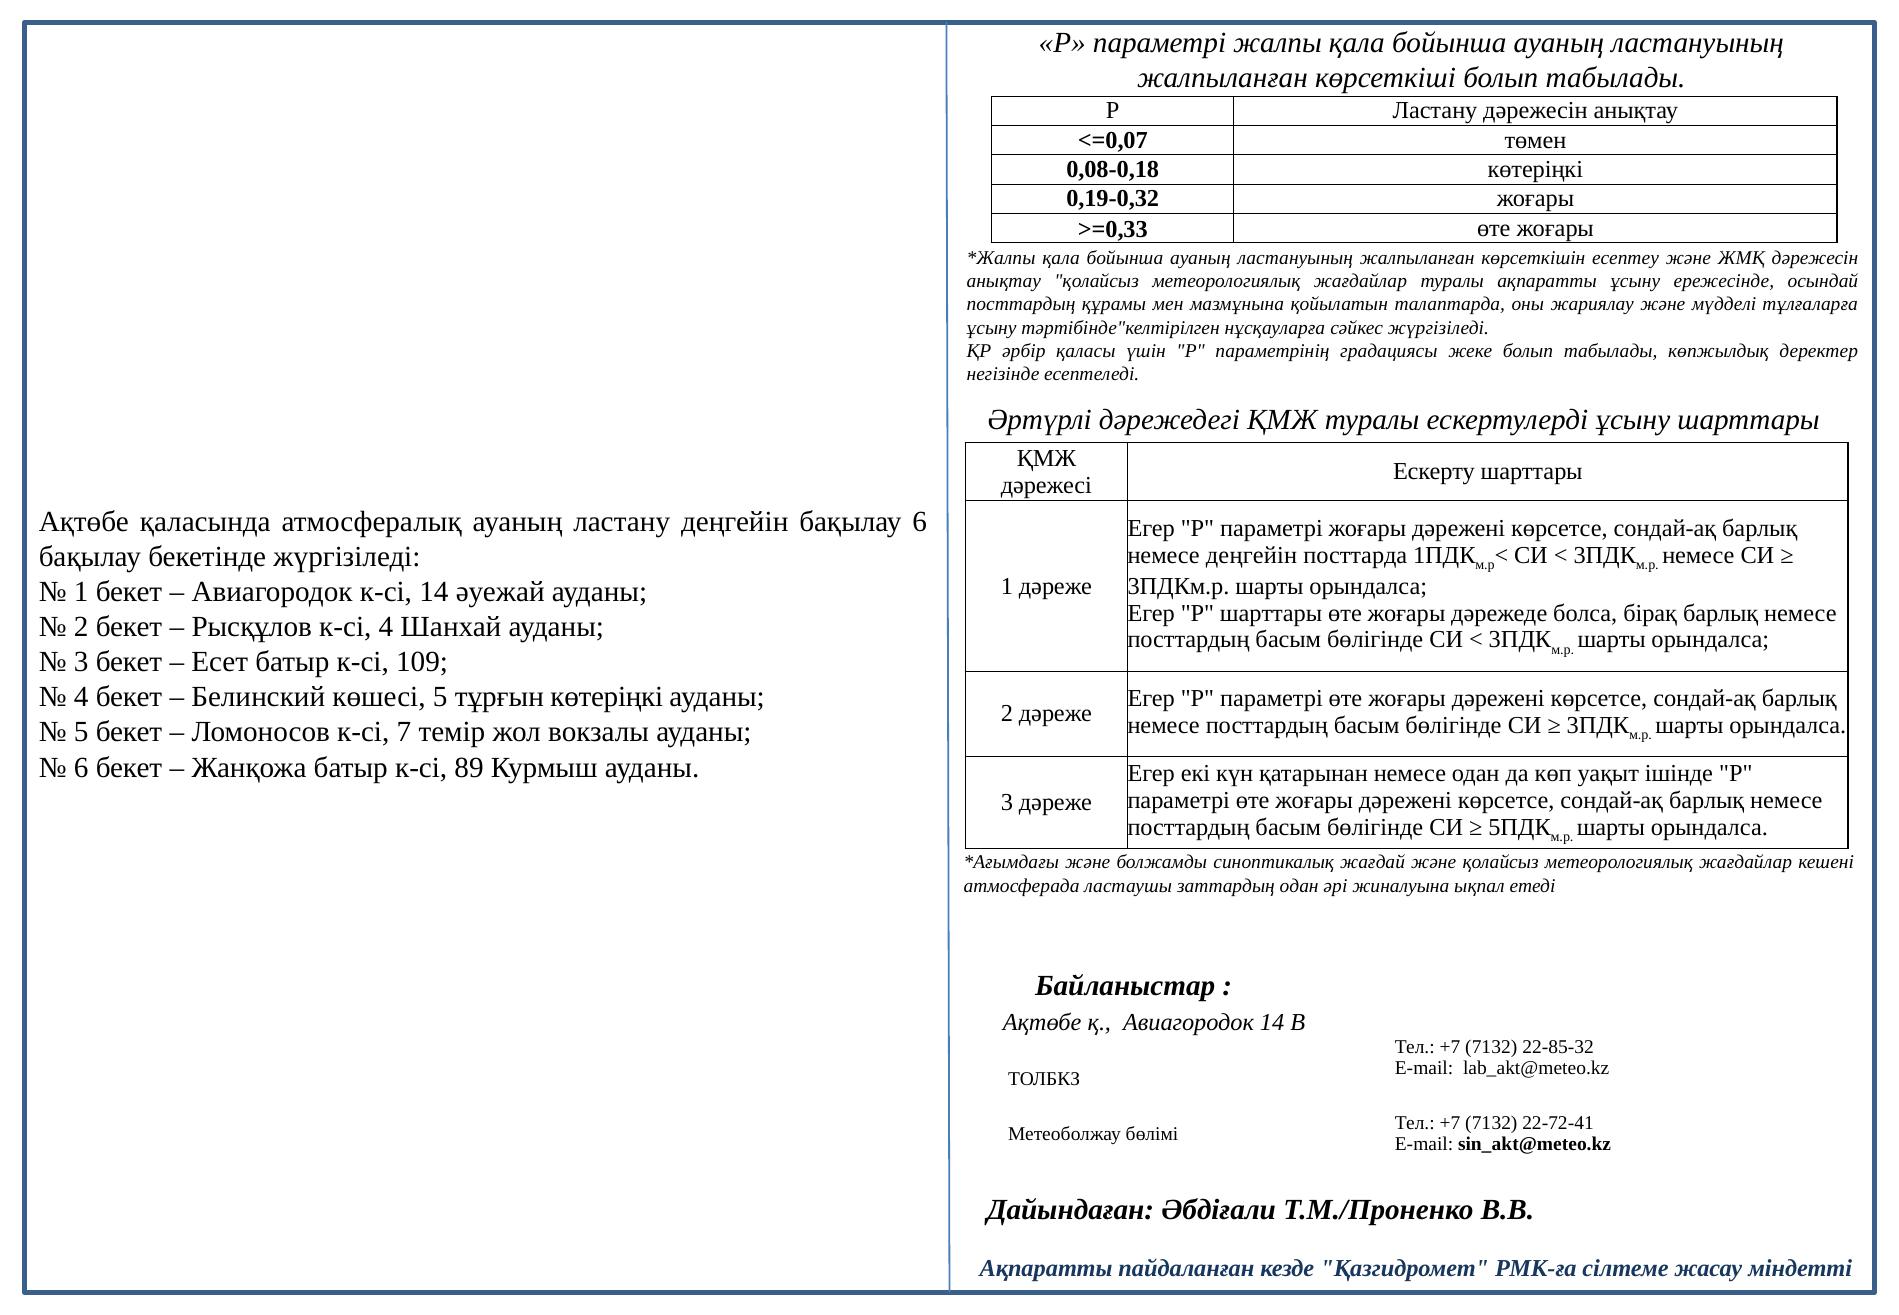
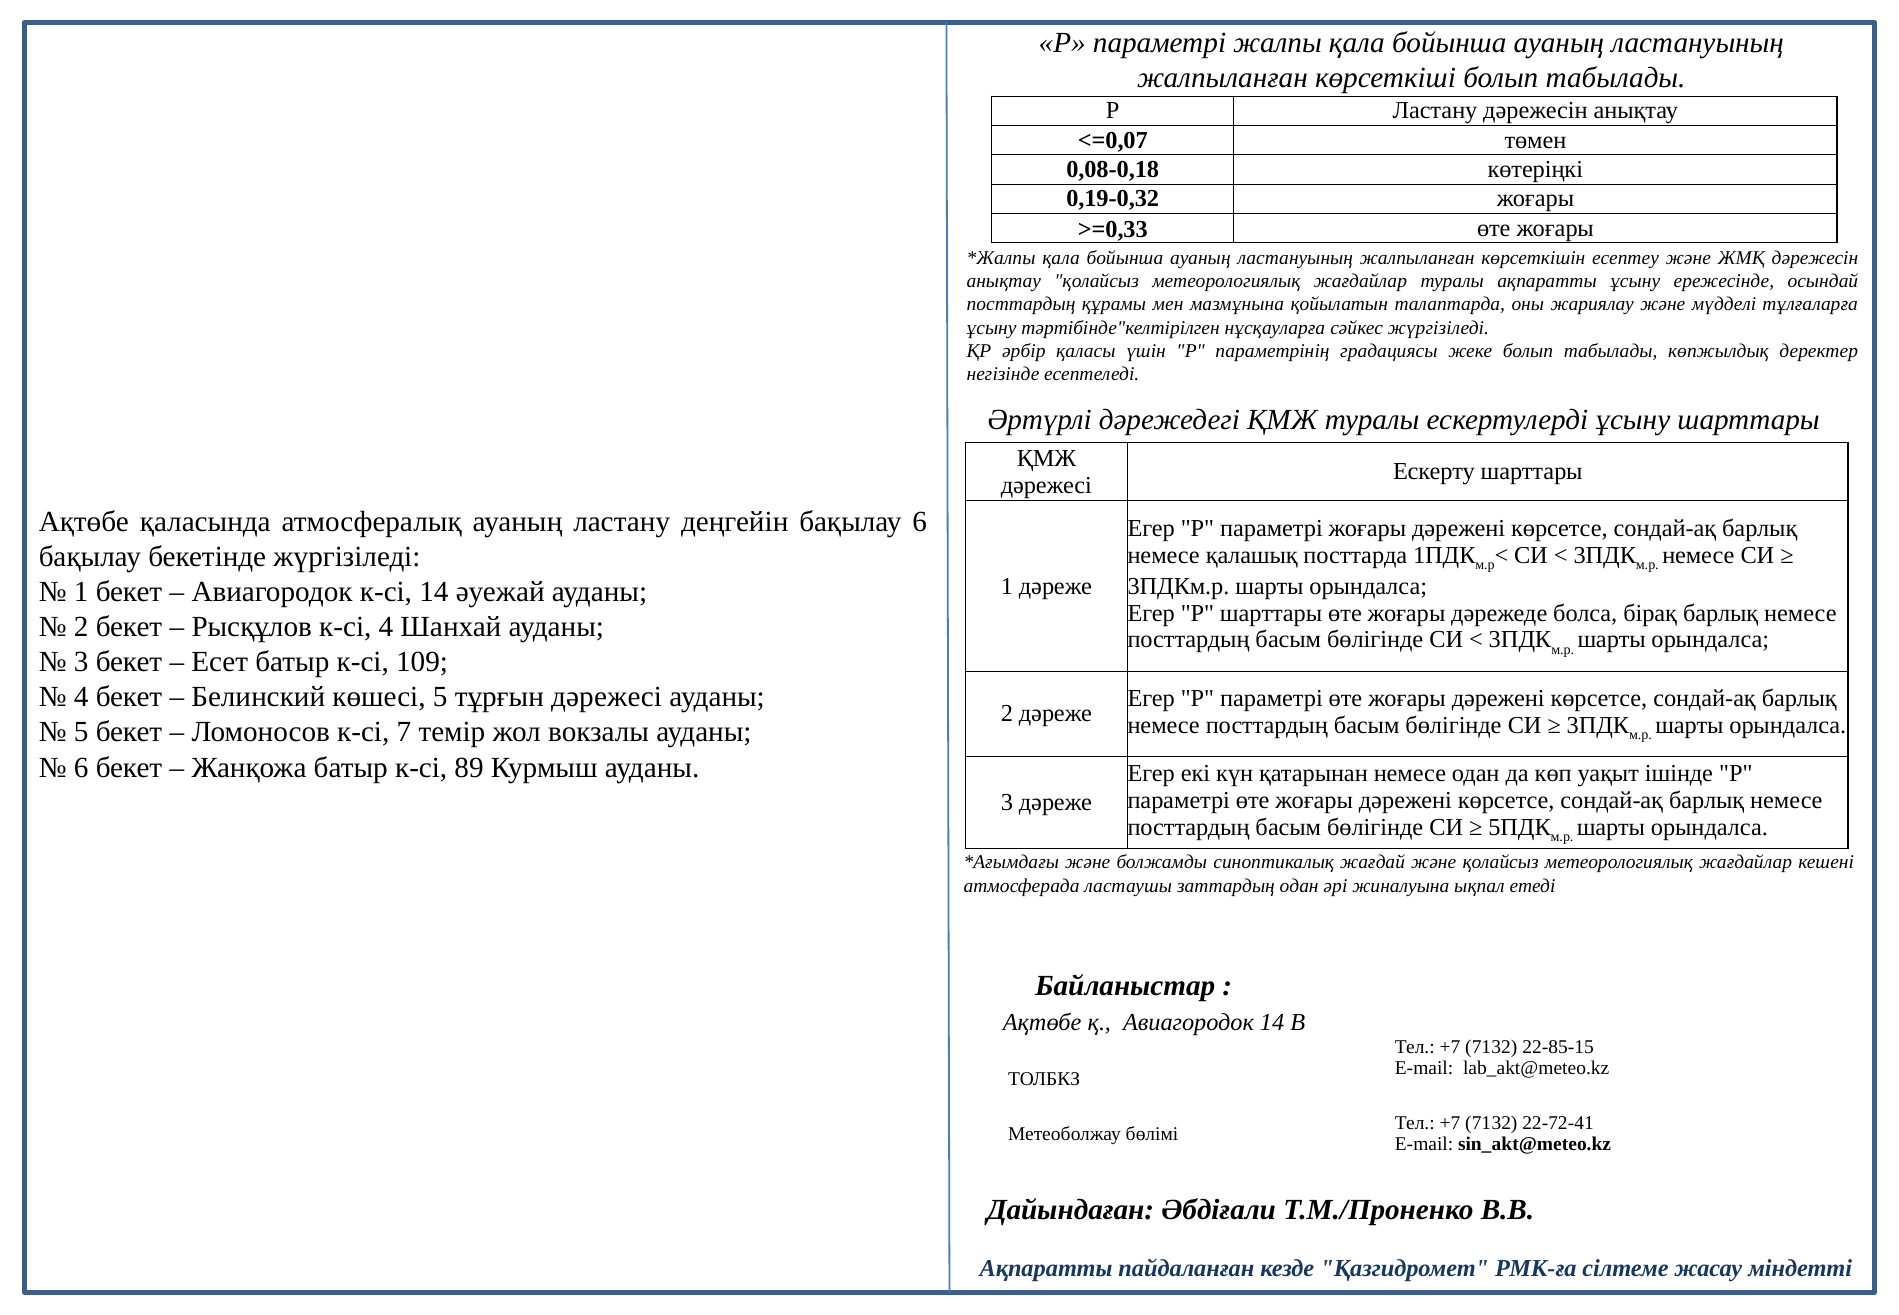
немесе деңгейін: деңгейін -> қалашық (1252, 555)
тұрғын көтеріңкі: көтеріңкі -> дәрежесі (607, 697)
22-85-32: 22-85-32 -> 22-85-15 (1558, 1047)
